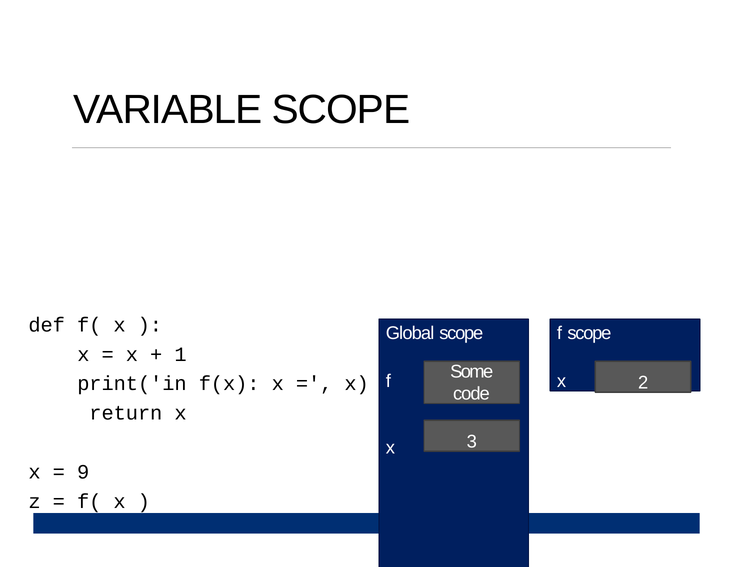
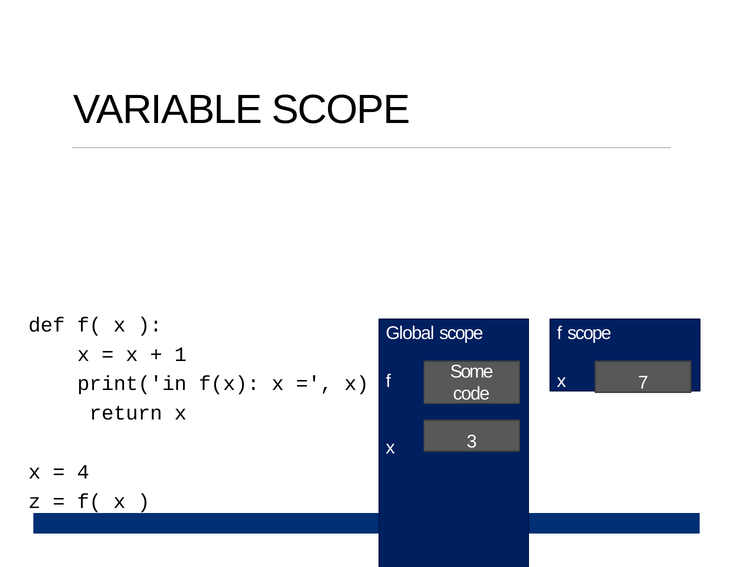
2: 2 -> 7 (643, 382)
9: 9 -> 4 (83, 471)
